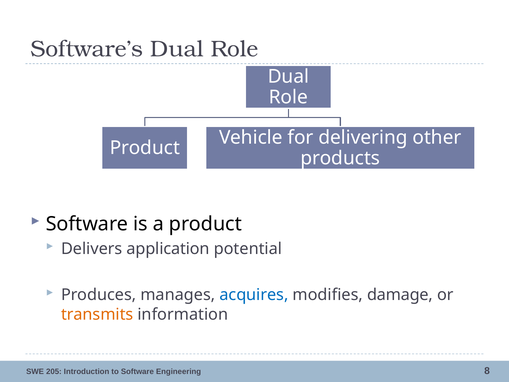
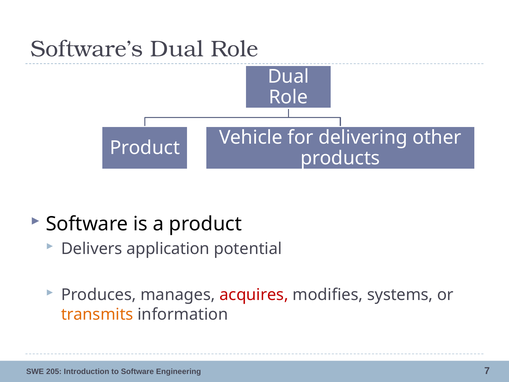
acquires colour: blue -> red (254, 295)
damage: damage -> systems (400, 295)
8: 8 -> 7 (487, 371)
